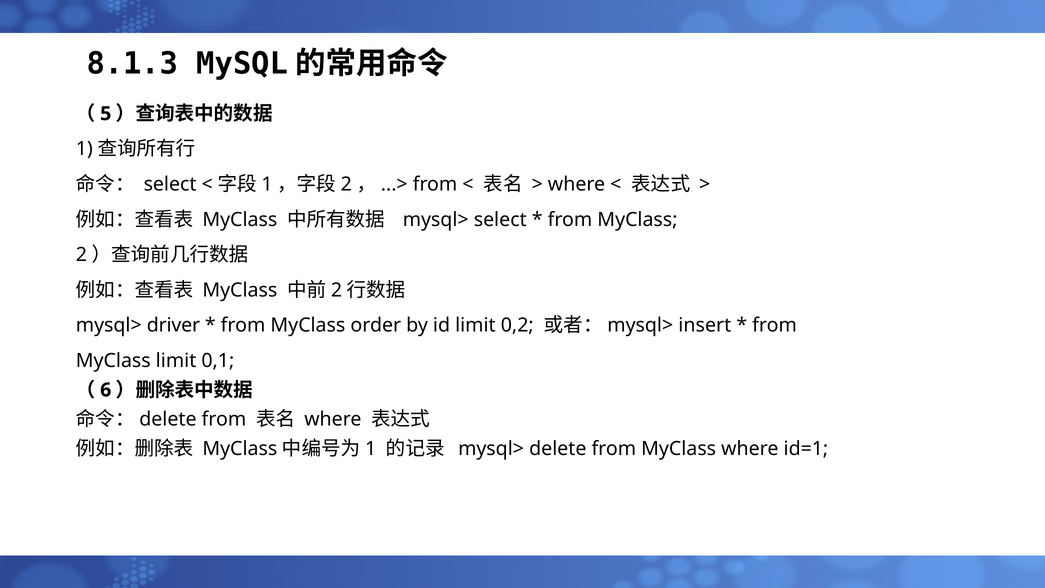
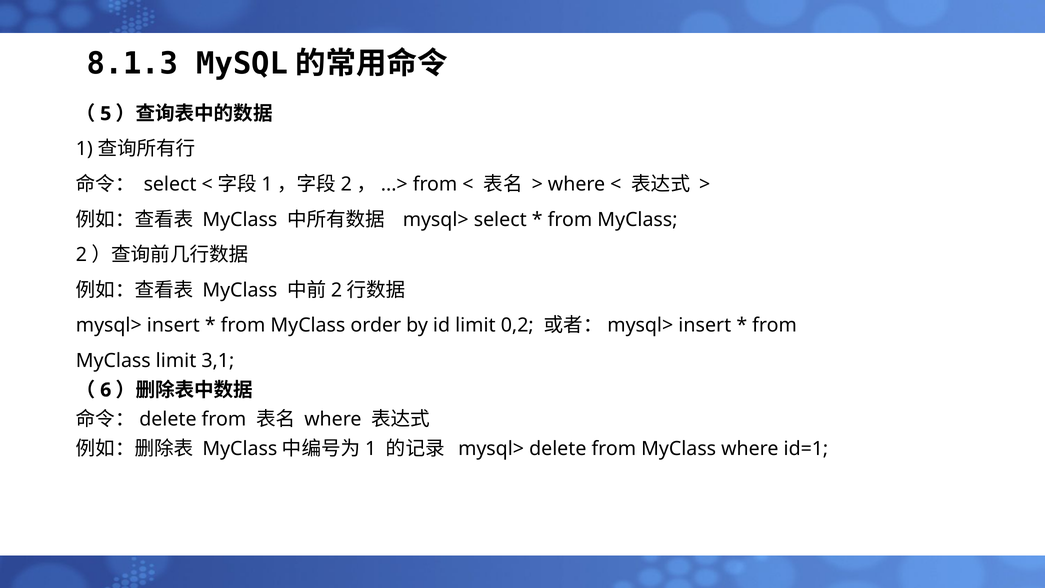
mysql> driver: driver -> insert (173, 325)
0,1: 0,1 -> 3,1 (218, 361)
